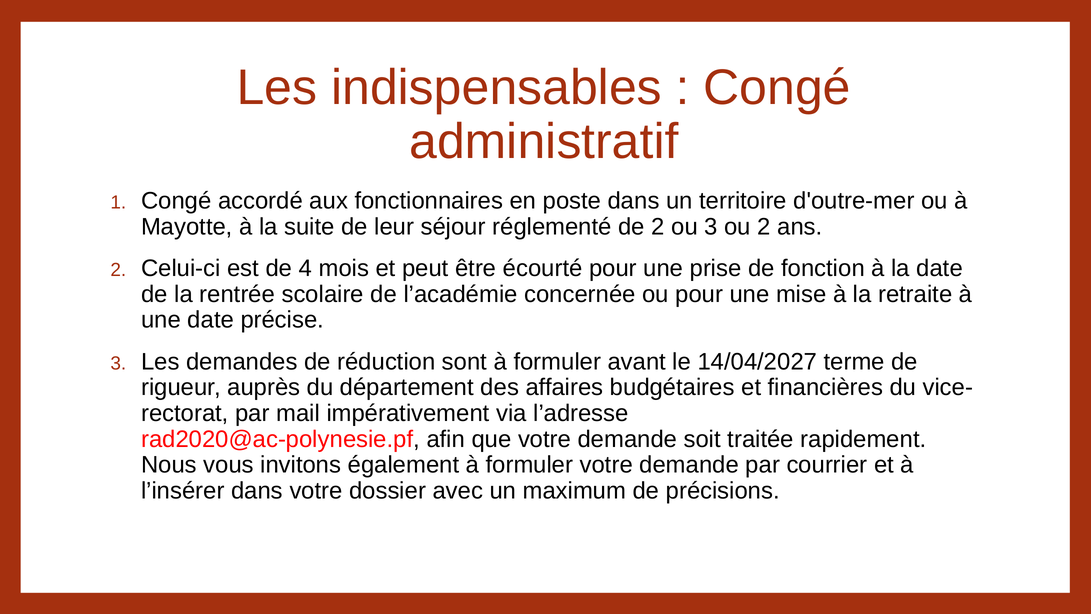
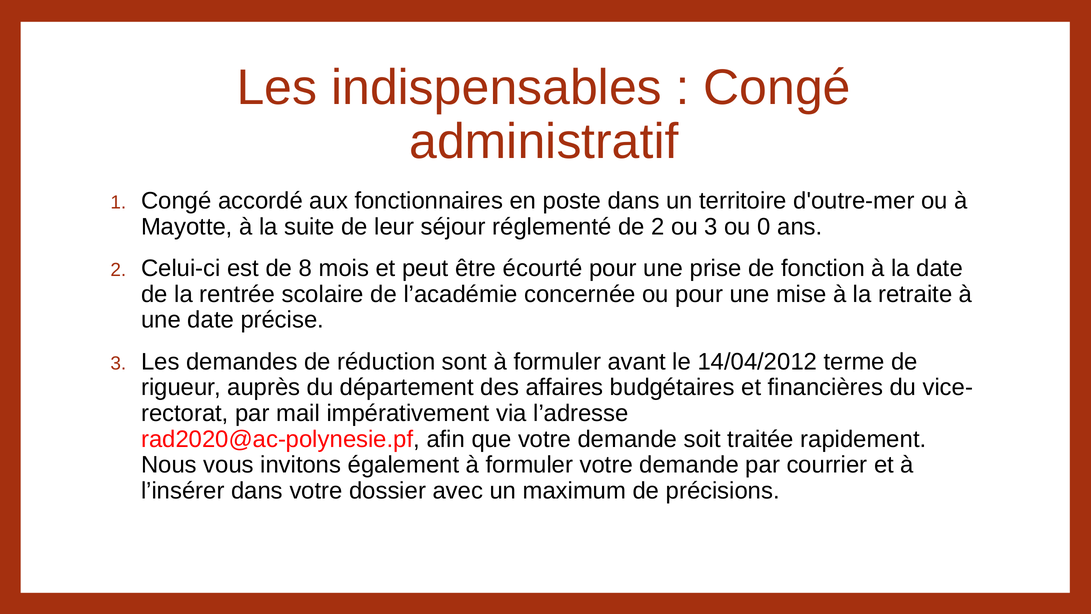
ou 2: 2 -> 0 (764, 227)
4: 4 -> 8 (305, 268)
14/04/2027: 14/04/2027 -> 14/04/2012 (757, 362)
